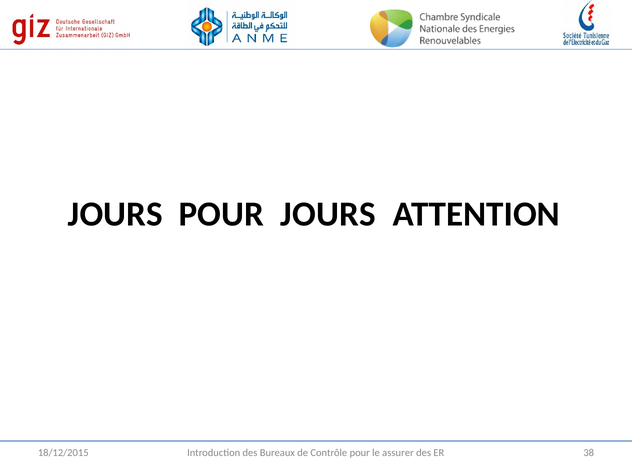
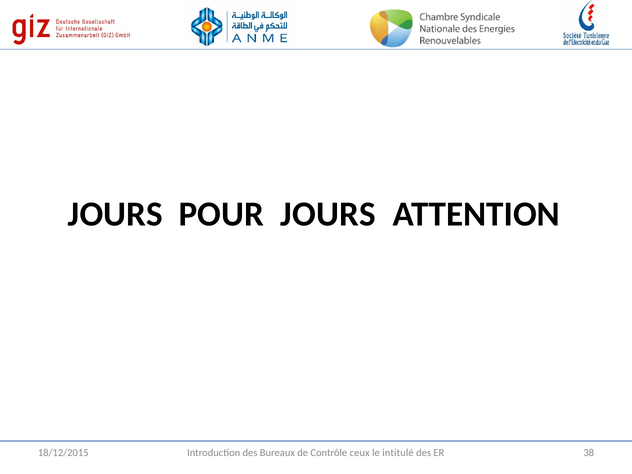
Contrôle pour: pour -> ceux (360, 453)
assurer: assurer -> intitulé (398, 453)
